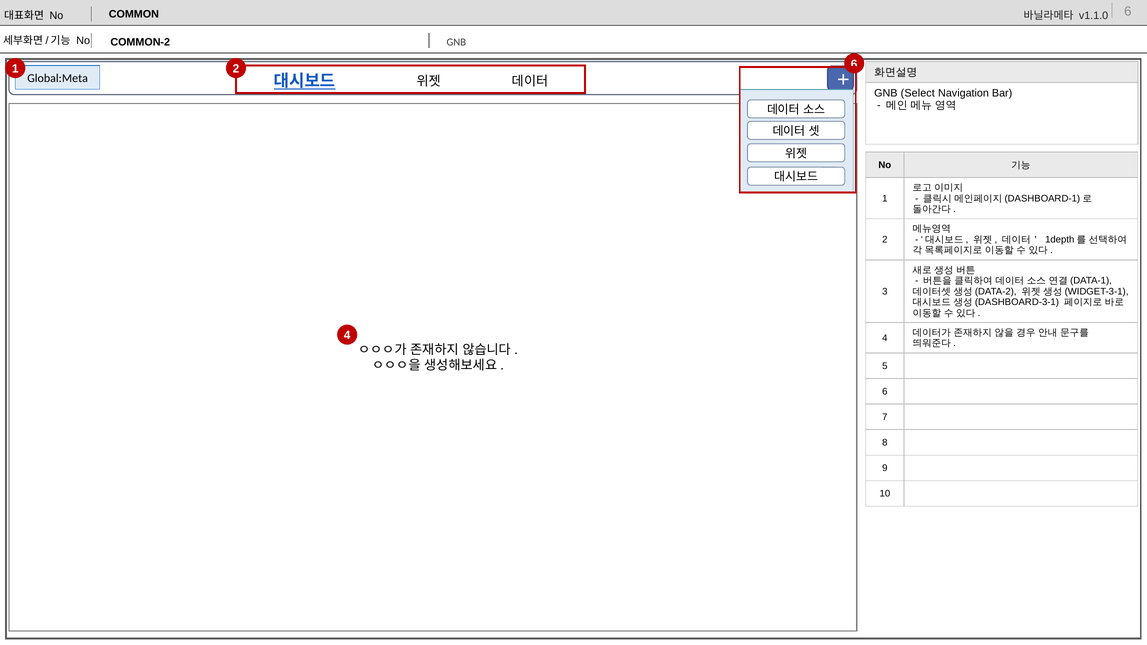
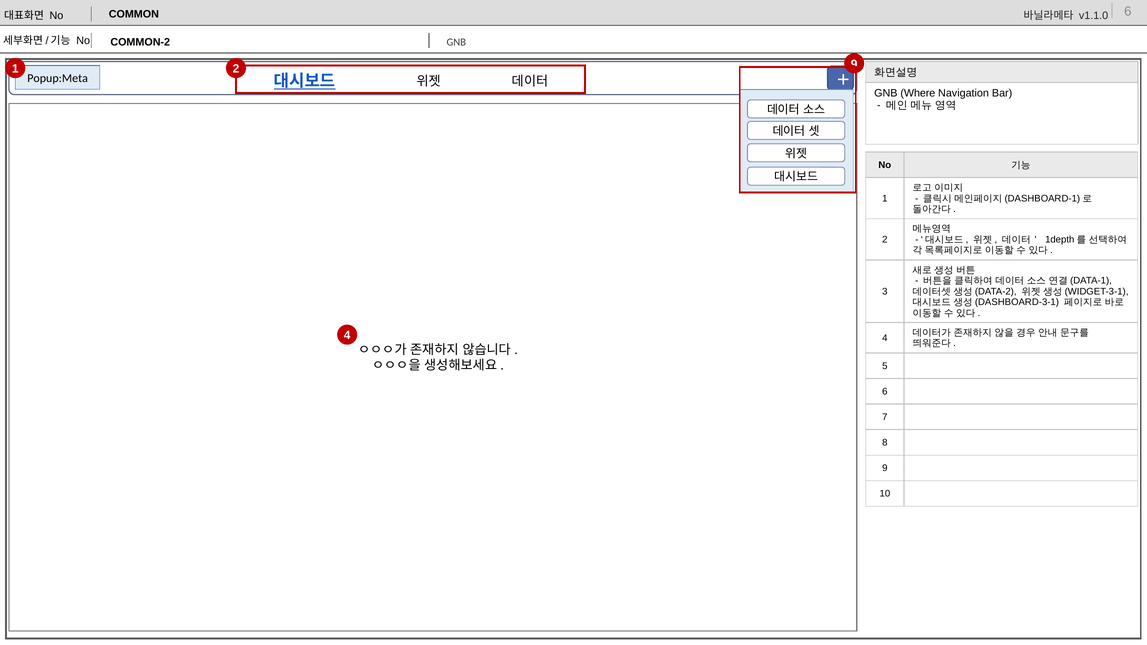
1 6: 6 -> 9 (854, 64)
Global:Meta: Global:Meta -> Popup:Meta (58, 78)
Select: Select -> Where (918, 93)
